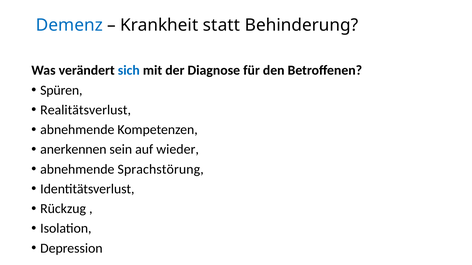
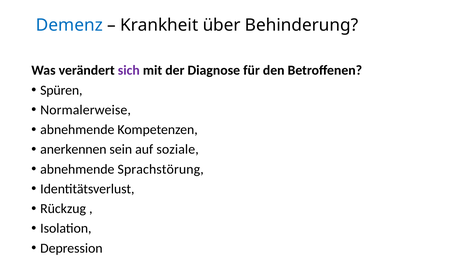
statt: statt -> über (222, 25)
sich colour: blue -> purple (129, 71)
Realitätsverlust: Realitätsverlust -> Normalerweise (86, 110)
wieder: wieder -> soziale (178, 150)
